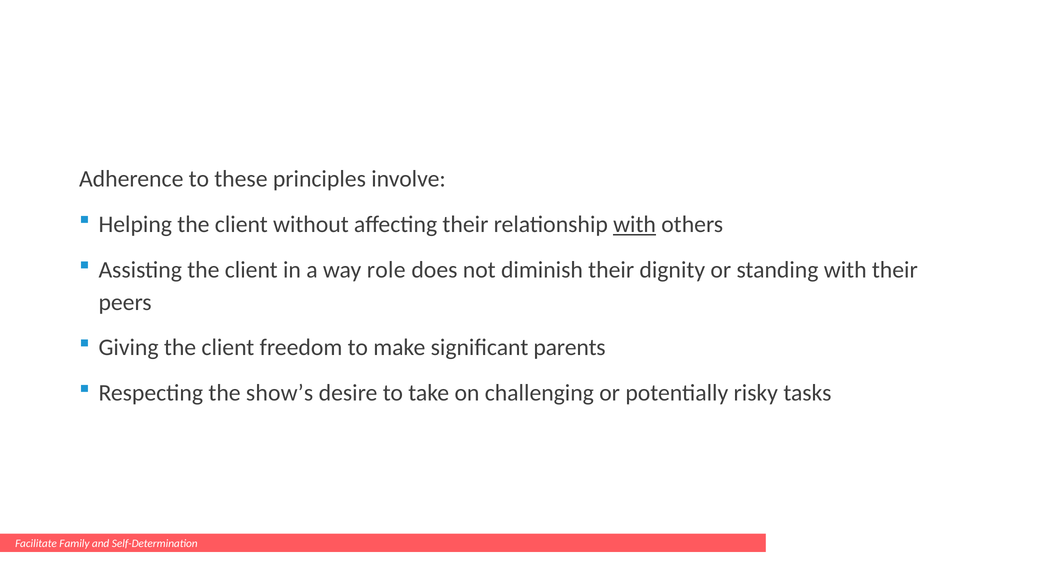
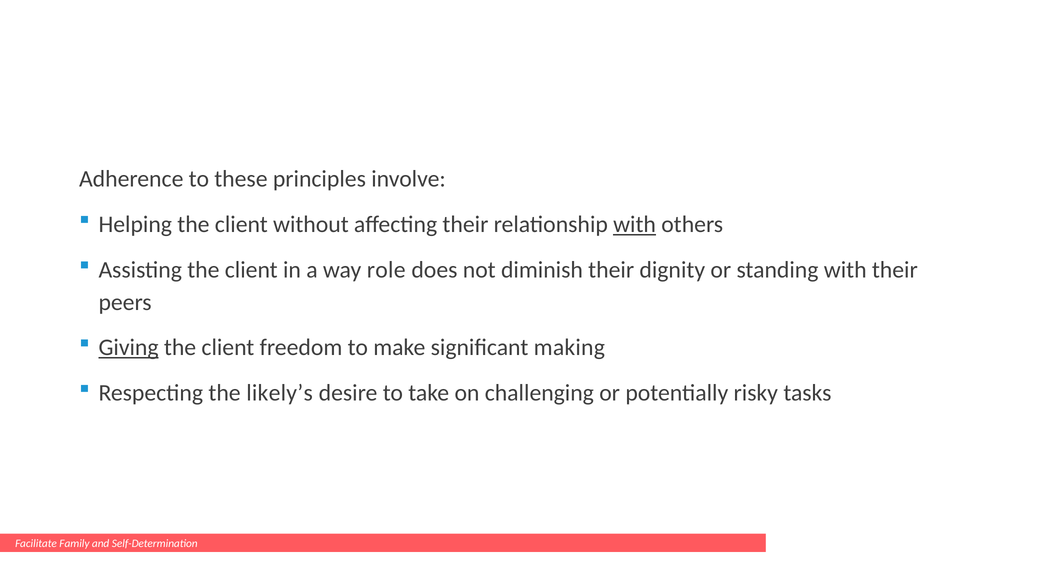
Giving underline: none -> present (129, 348)
parents: parents -> making (569, 348)
show’s: show’s -> likely’s (280, 393)
